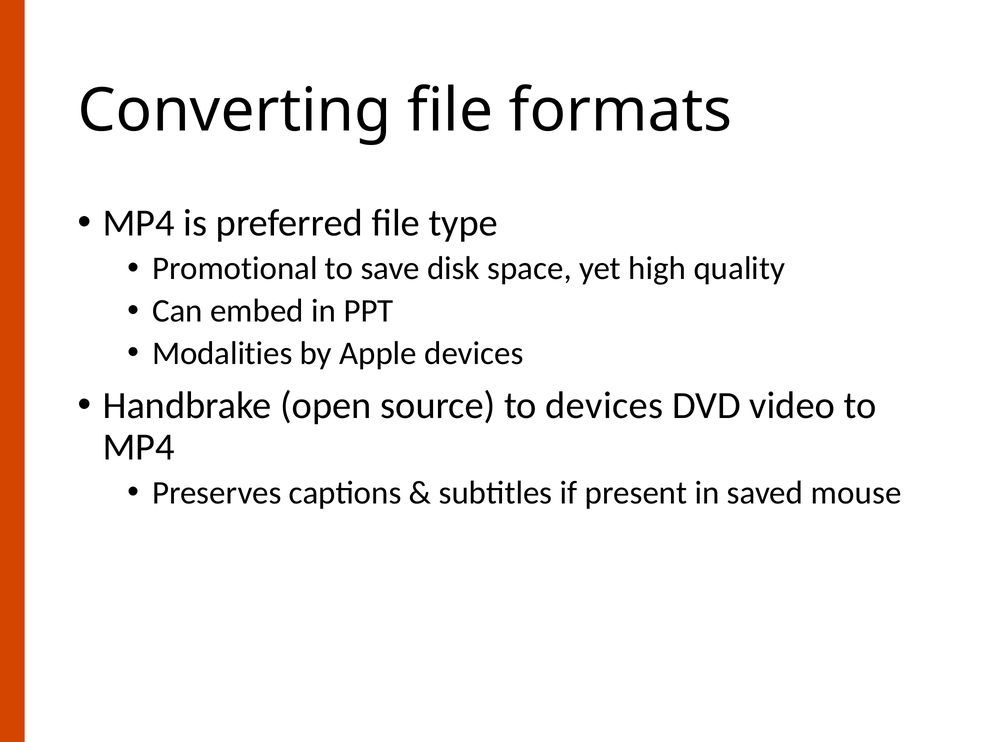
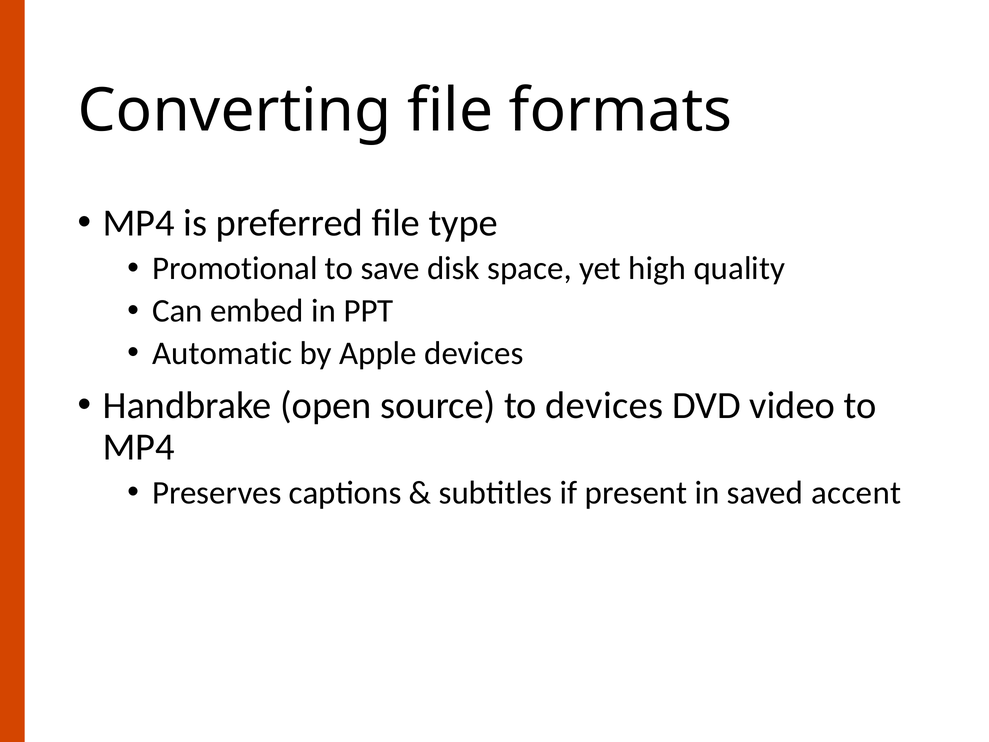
Modalities: Modalities -> Automatic (222, 353)
mouse: mouse -> accent (856, 493)
